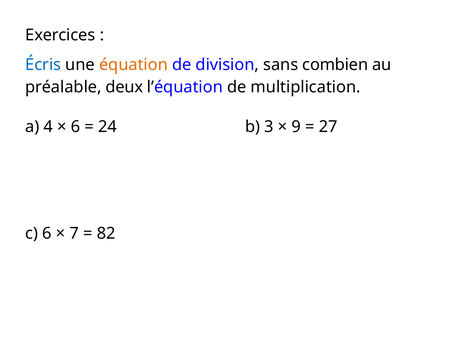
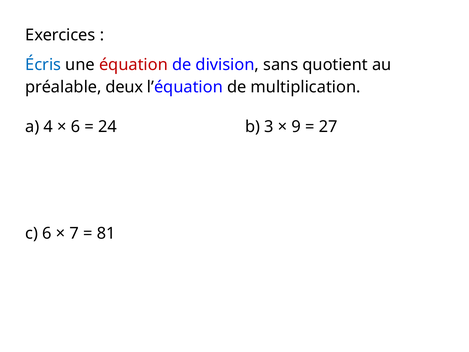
équation colour: orange -> red (133, 65)
combien: combien -> quotient (335, 65)
82: 82 -> 81 (106, 233)
